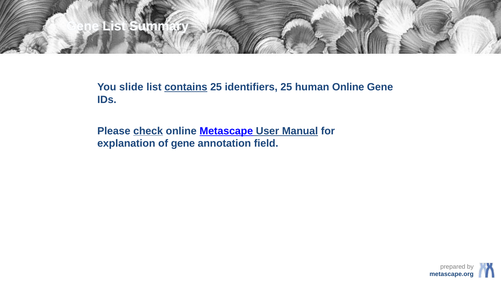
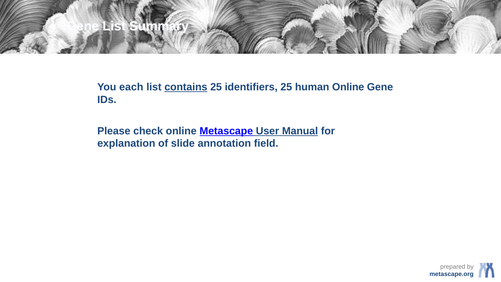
slide: slide -> each (131, 87)
check underline: present -> none (148, 131)
of gene: gene -> slide (183, 143)
